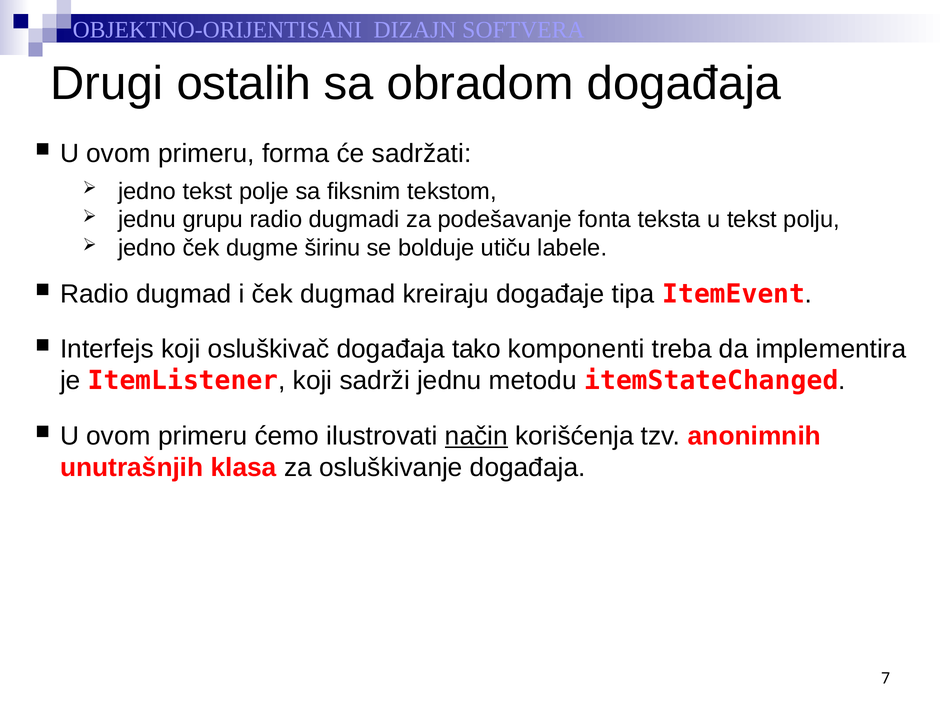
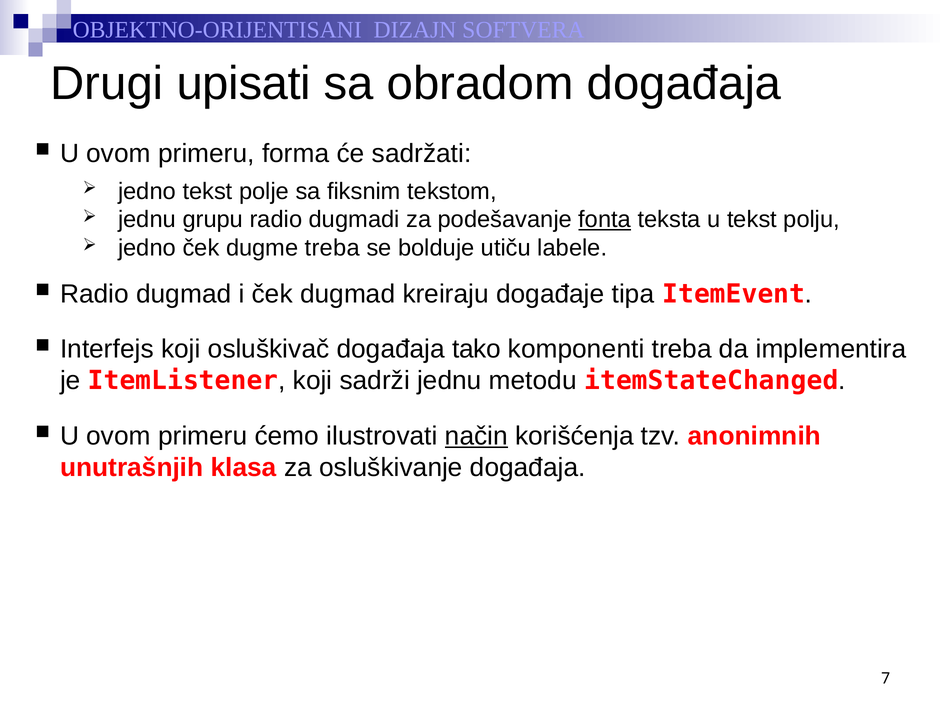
ostalih: ostalih -> upisati (244, 84)
fonta underline: none -> present (605, 220)
dugme širinu: širinu -> treba (332, 248)
